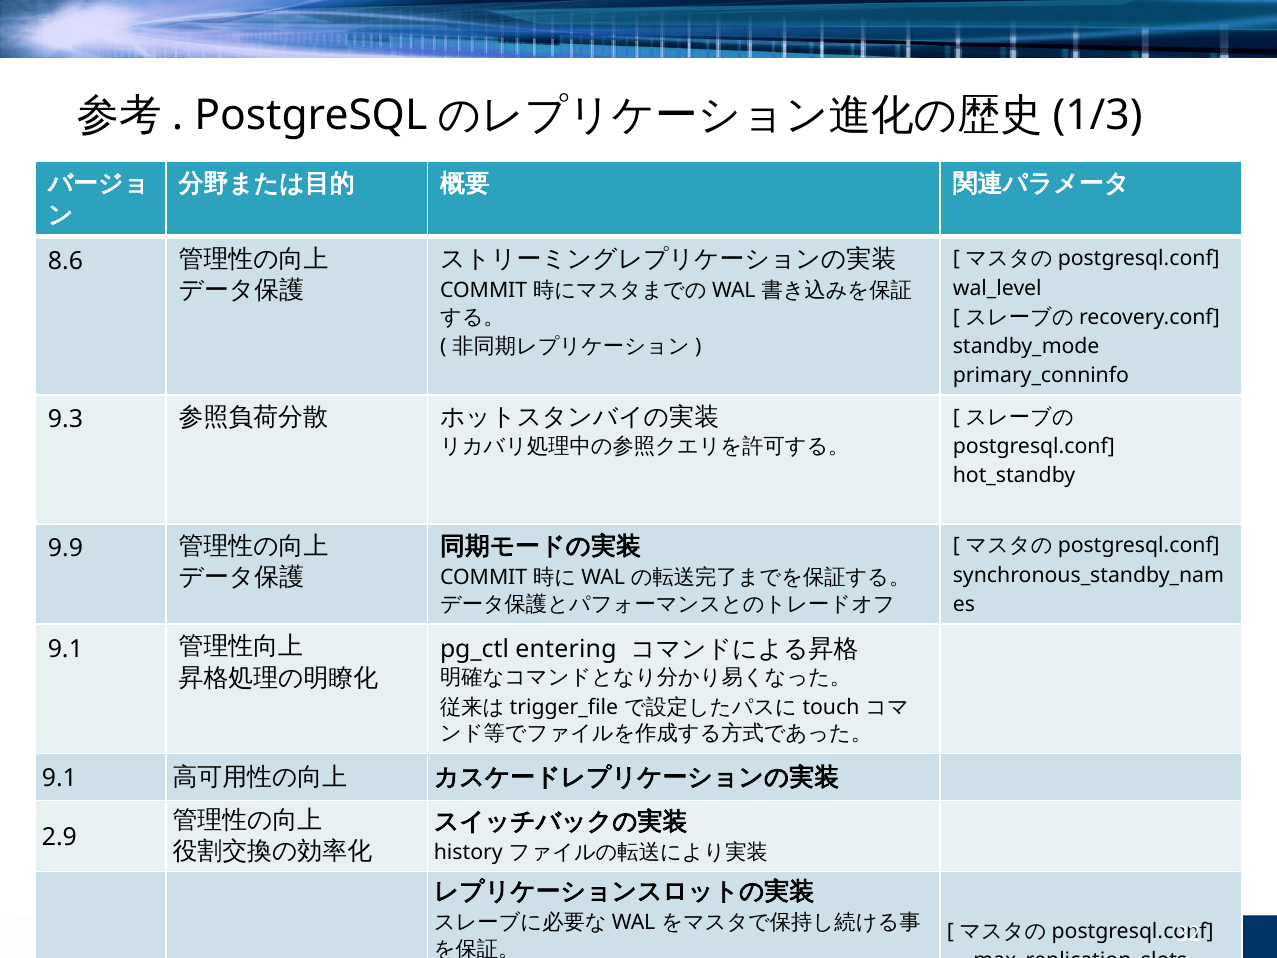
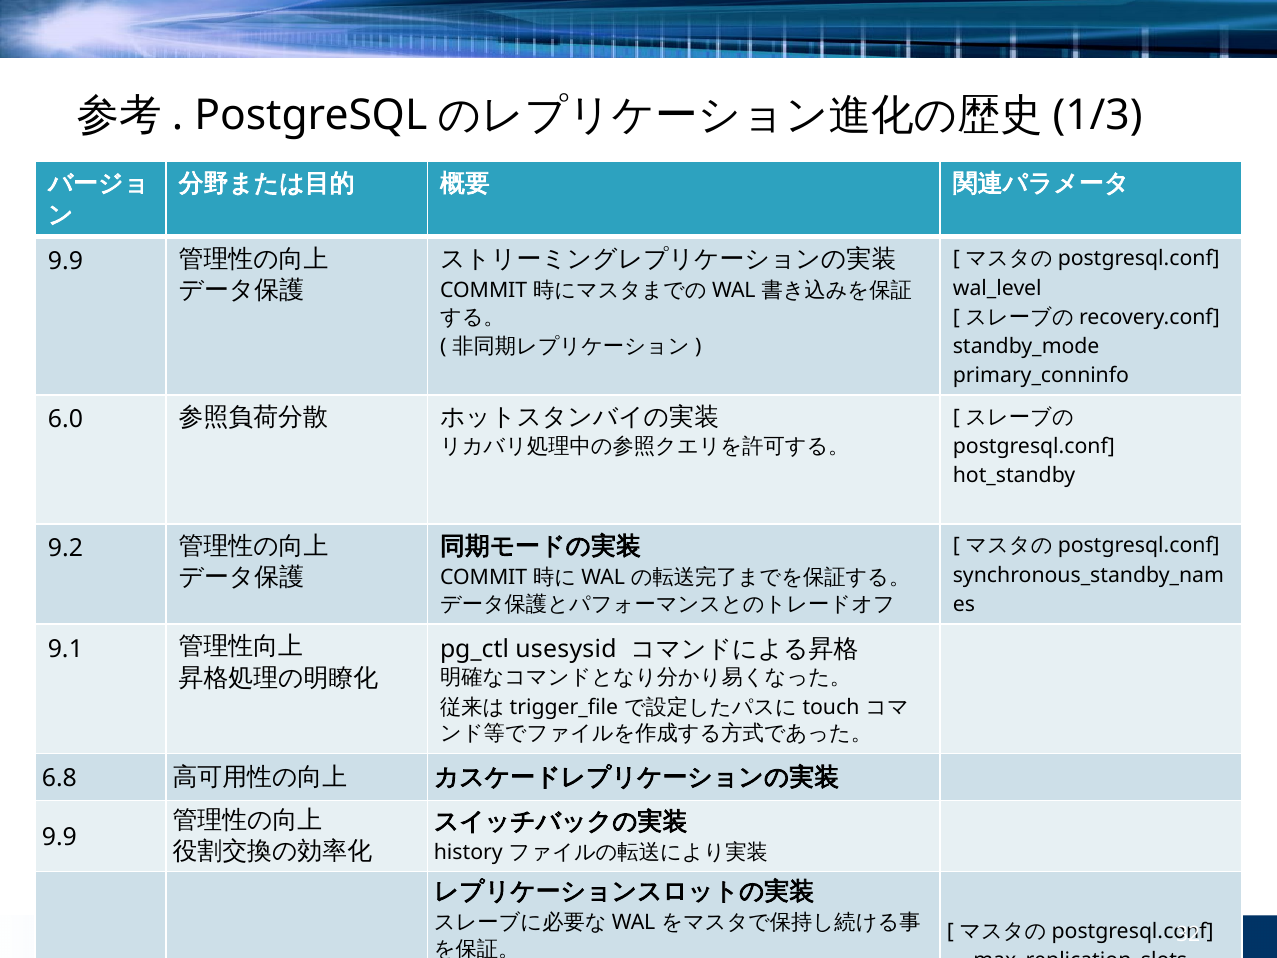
8.6: 8.6 -> 9.9 (65, 262)
9.3: 9.3 -> 6.0 (65, 420)
9.9: 9.9 -> 9.2 (65, 548)
entering: entering -> usesysid (566, 649)
9.1: 9.1 -> 6.8 (59, 778)
2.9: 2.9 -> 9.9 (59, 837)
